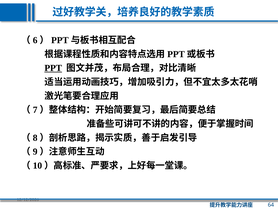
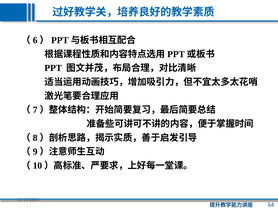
PPT underline: present -> none (53, 68)
